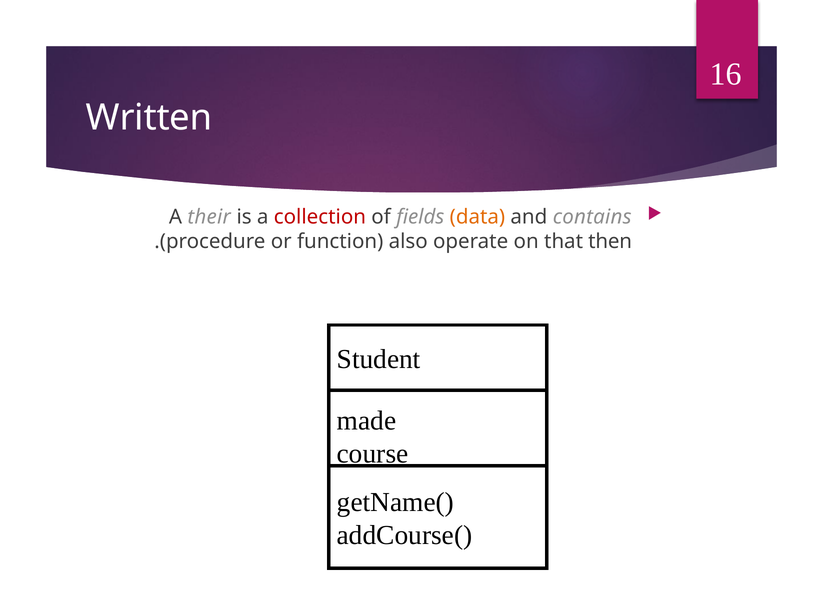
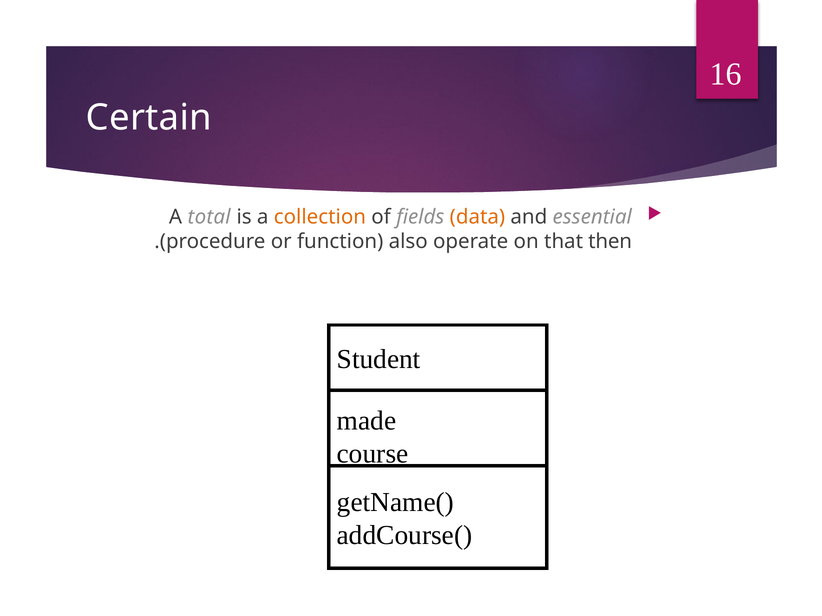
Written: Written -> Certain (149, 118)
their: their -> total (209, 217)
collection colour: red -> orange (320, 217)
contains: contains -> essential (592, 217)
